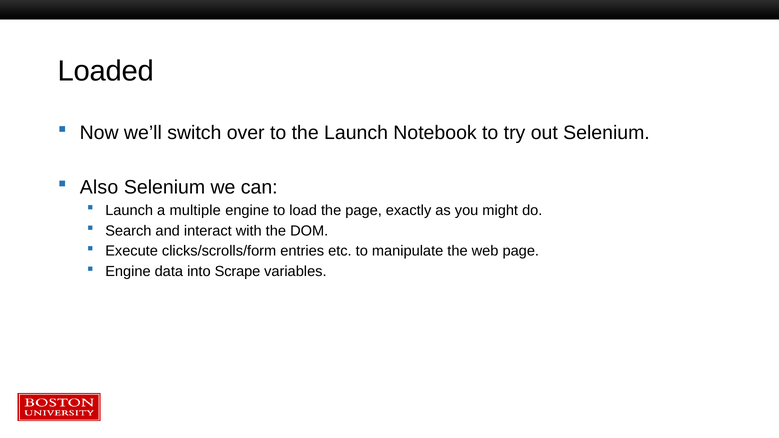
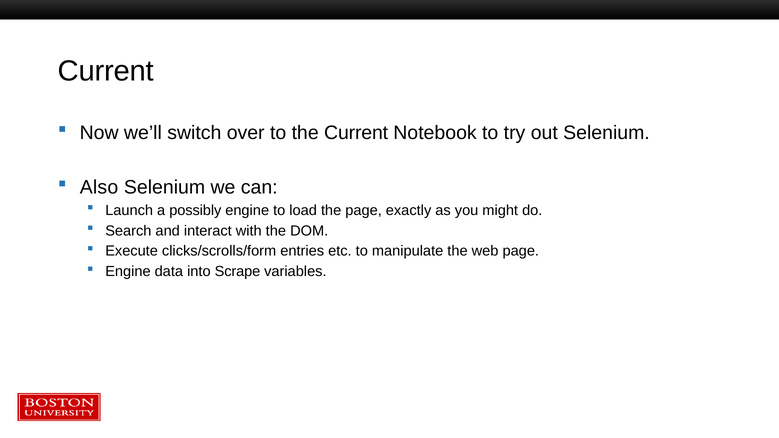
Loaded: Loaded -> Current (106, 71)
the Launch: Launch -> Current (356, 133)
multiple: multiple -> possibly (195, 210)
